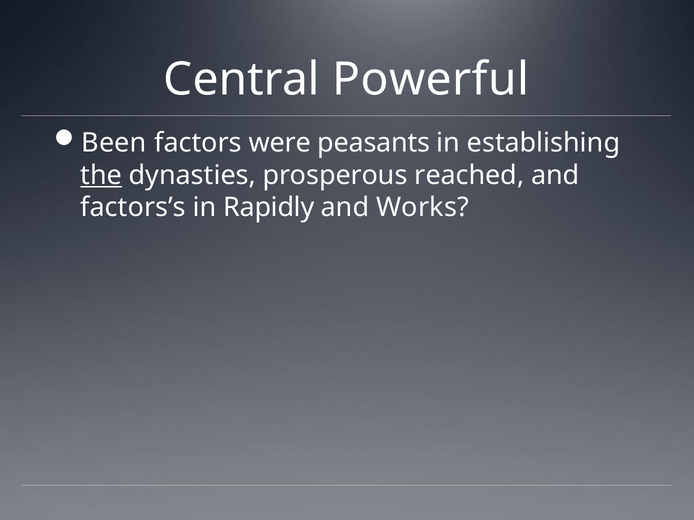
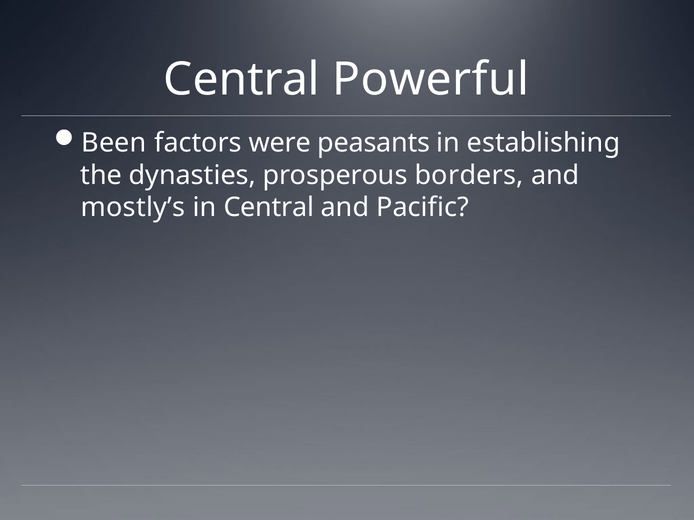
the underline: present -> none (101, 175)
reached: reached -> borders (469, 175)
factors’s: factors’s -> mostly’s (133, 208)
in Rapidly: Rapidly -> Central (269, 208)
Works: Works -> Pacific (423, 208)
